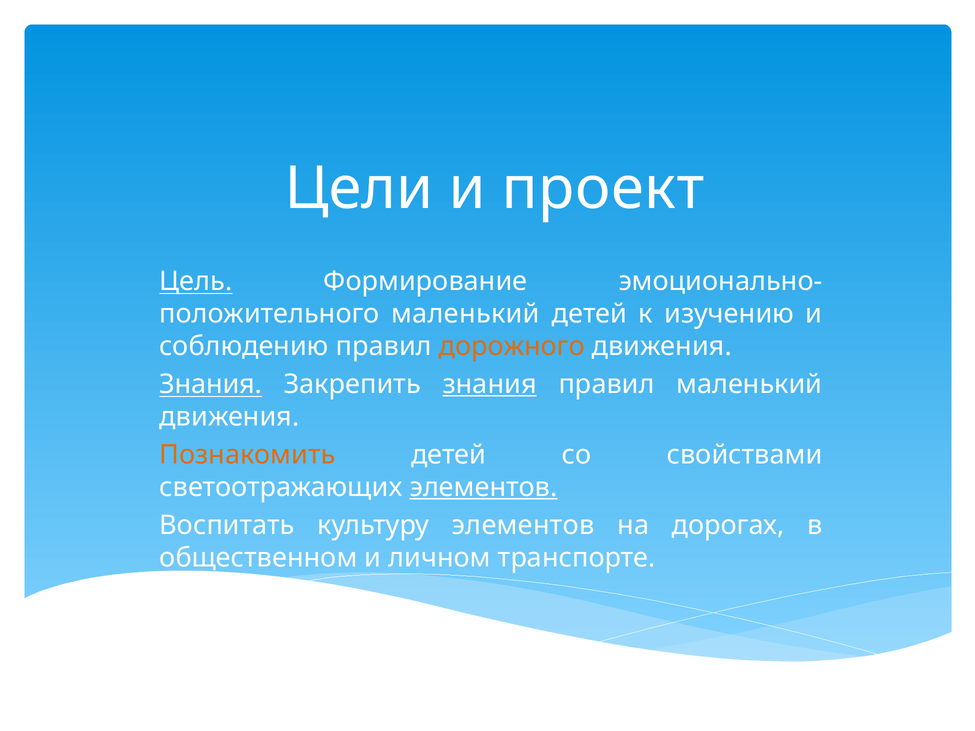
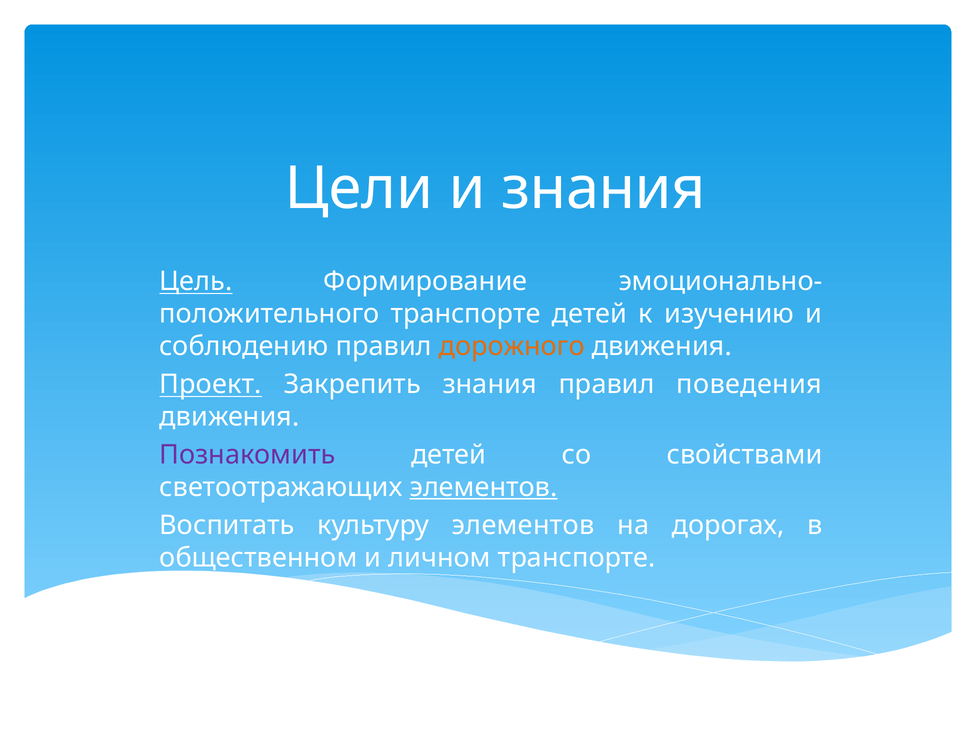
и проект: проект -> знания (603, 189)
маленький: маленький -> транспорте (466, 314)
Знания: Знания -> Проект (211, 384)
знания underline: present -> none (490, 384)
правил маленький: маленький -> поведения (749, 384)
Познакомить colour: orange -> purple (247, 455)
